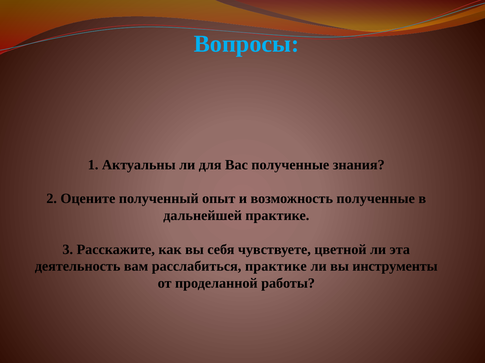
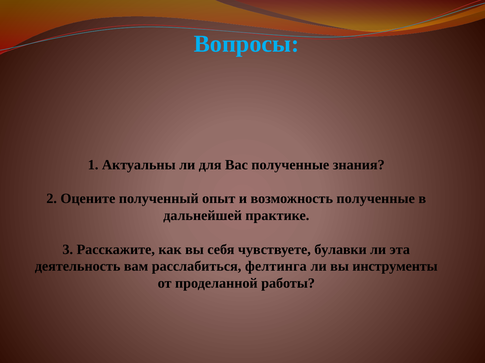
цветной: цветной -> булавки (341, 250)
расслабиться практике: практике -> фелтинга (276, 267)
